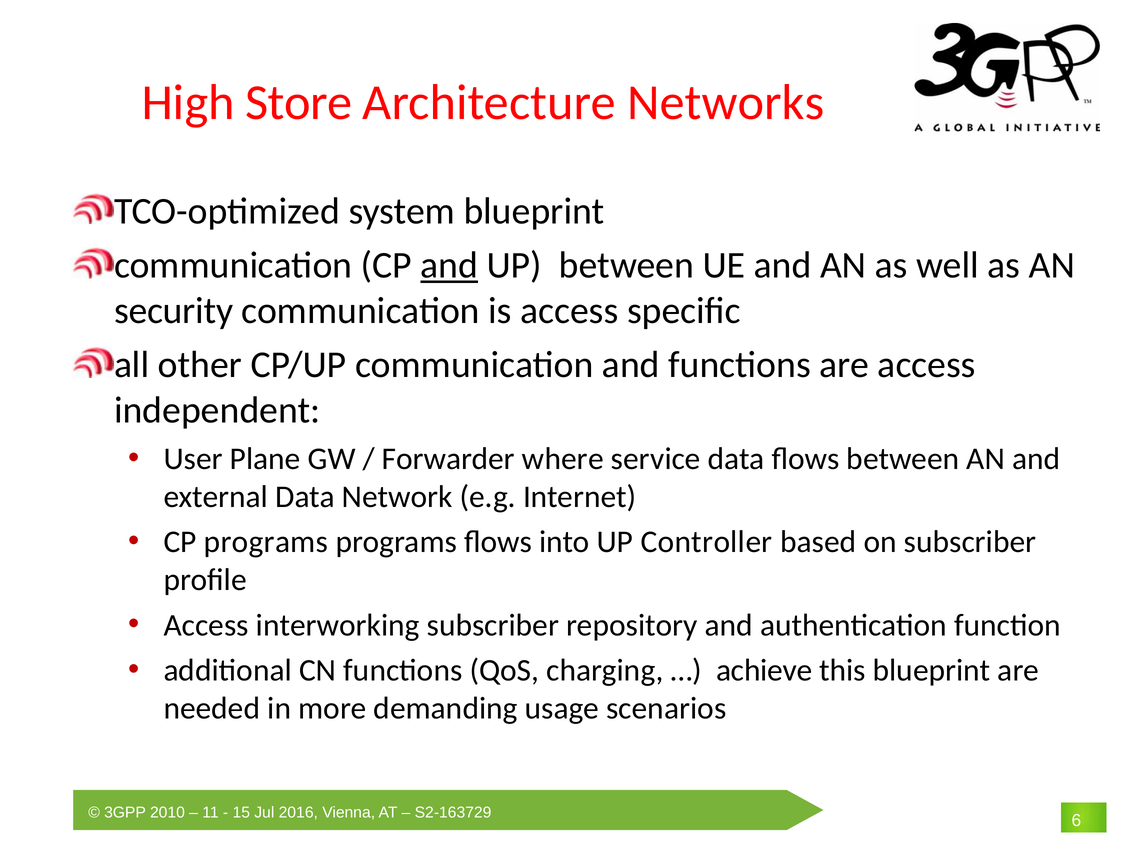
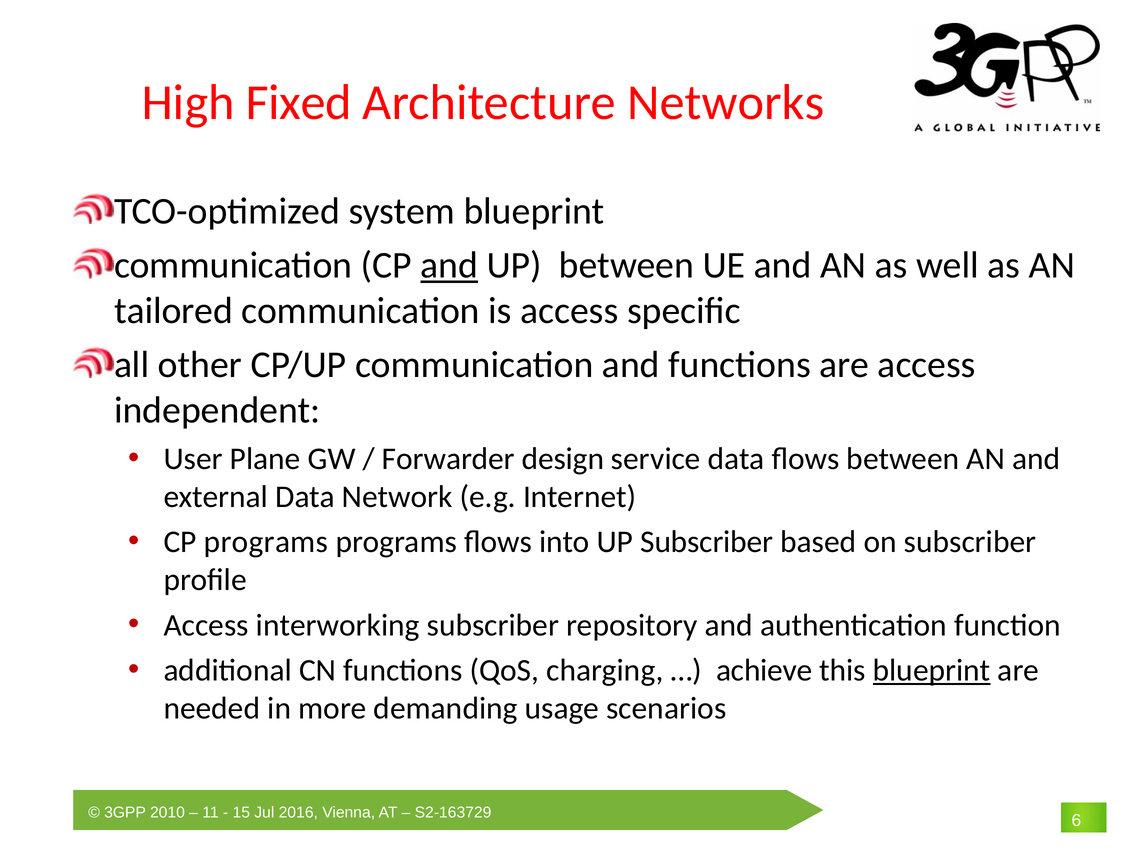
Store: Store -> Fixed (299, 103)
security: security -> tailored (174, 311)
where: where -> design (563, 459)
UP Controller: Controller -> Subscriber (707, 542)
blueprint underline: none -> present (932, 670)
